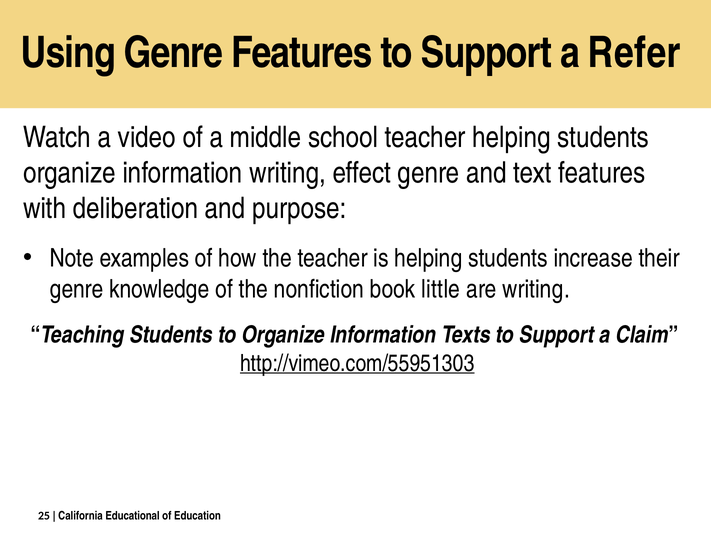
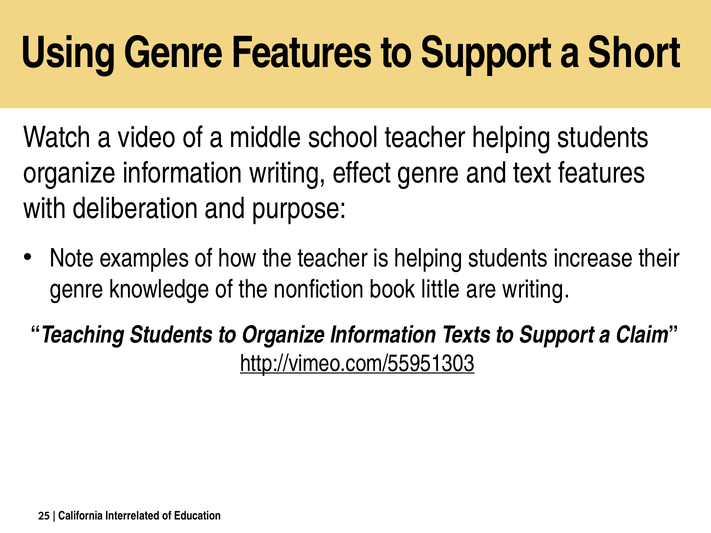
Refer: Refer -> Short (634, 53)
Educational: Educational -> Interrelated (132, 516)
